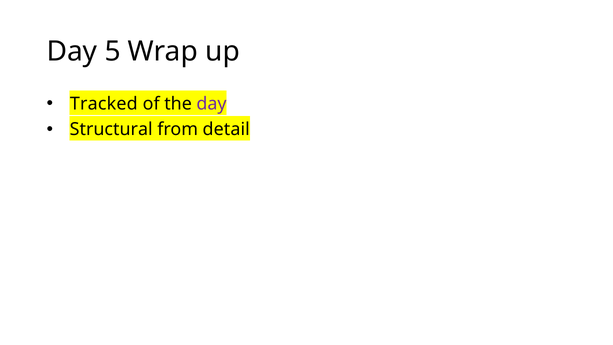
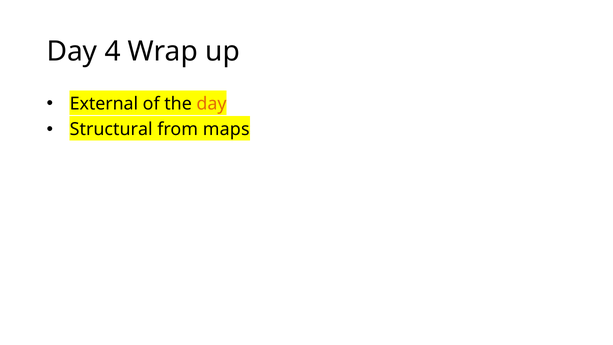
5: 5 -> 4 (113, 51)
Tracked: Tracked -> External (104, 104)
day colour: purple -> orange (212, 104)
detail: detail -> maps (226, 129)
